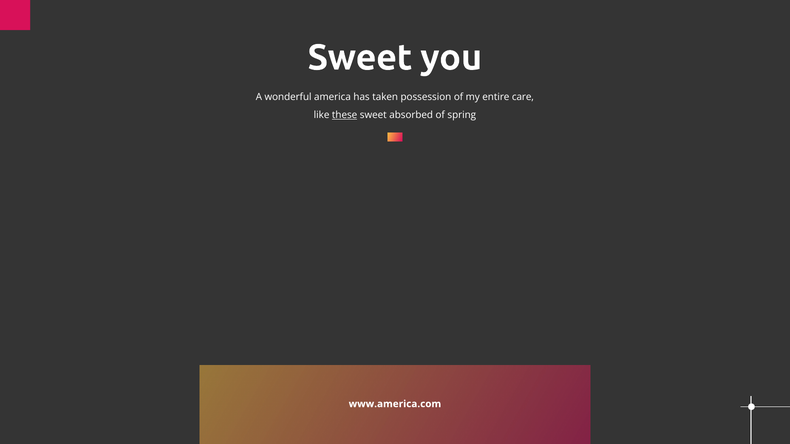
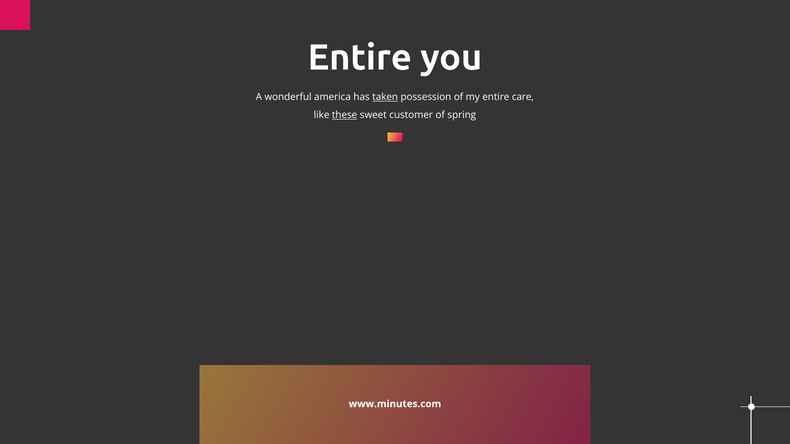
Sweet: Sweet -> Entire (360, 58)
taken underline: none -> present (385, 97)
absorbed: absorbed -> customer (411, 115)
www.america.com: www.america.com -> www.minutes.com (395, 404)
